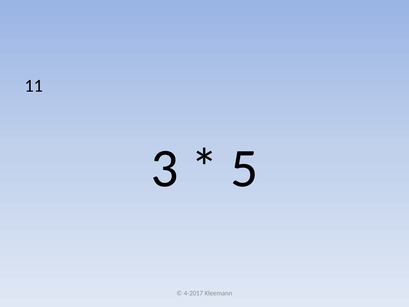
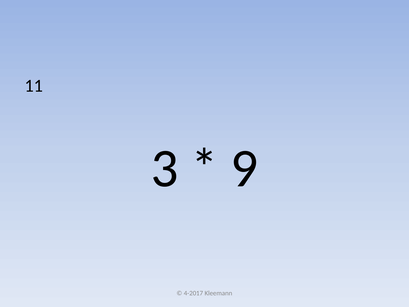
5: 5 -> 9 (244, 168)
